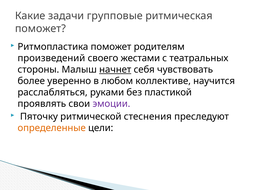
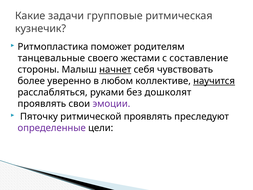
поможет: поможет -> кузнечик (41, 29)
произведений: произведений -> танцевальные (51, 58)
театральных: театральных -> составление (199, 58)
научится underline: none -> present (214, 81)
пластикой: пластикой -> дошколят (168, 92)
ритмической стеснения: стеснения -> проявлять (148, 116)
определенные colour: orange -> purple (52, 128)
